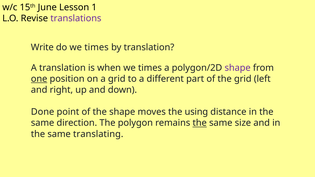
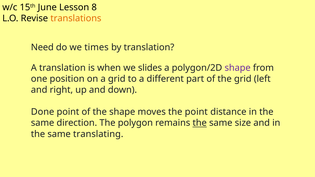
1: 1 -> 8 (94, 7)
translations colour: purple -> orange (76, 18)
Write: Write -> Need (42, 47)
when we times: times -> slides (150, 68)
one underline: present -> none (39, 79)
the using: using -> point (196, 112)
